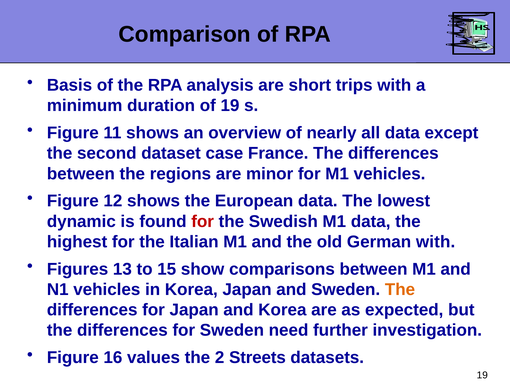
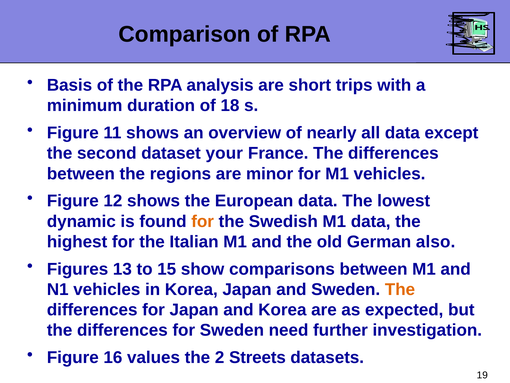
of 19: 19 -> 18 (230, 106)
case: case -> your (224, 153)
for colour: red -> orange (203, 221)
German with: with -> also (436, 242)
